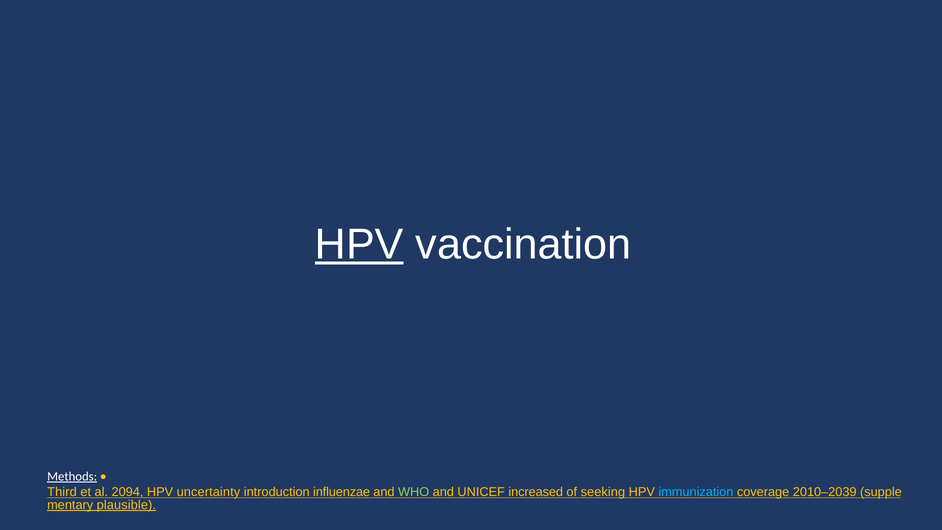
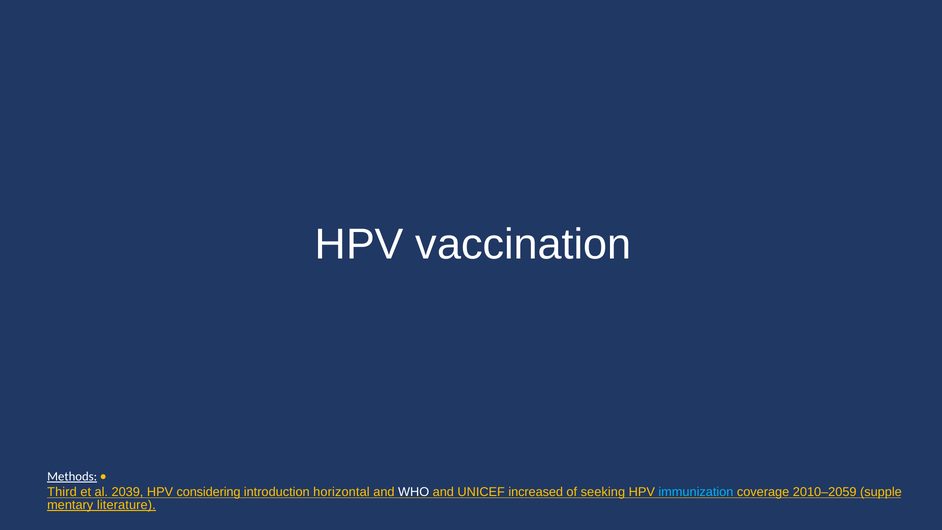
HPV underline: present -> none (359, 244)
2094: 2094 -> 2039 (127, 492)
uncertainty: uncertainty -> considering (209, 492)
influenzae: influenzae -> horizontal (341, 492)
WHO colour: light green -> white (414, 492)
2010–2039: 2010–2039 -> 2010–2059 (825, 492)
plausible: plausible -> literature (126, 505)
